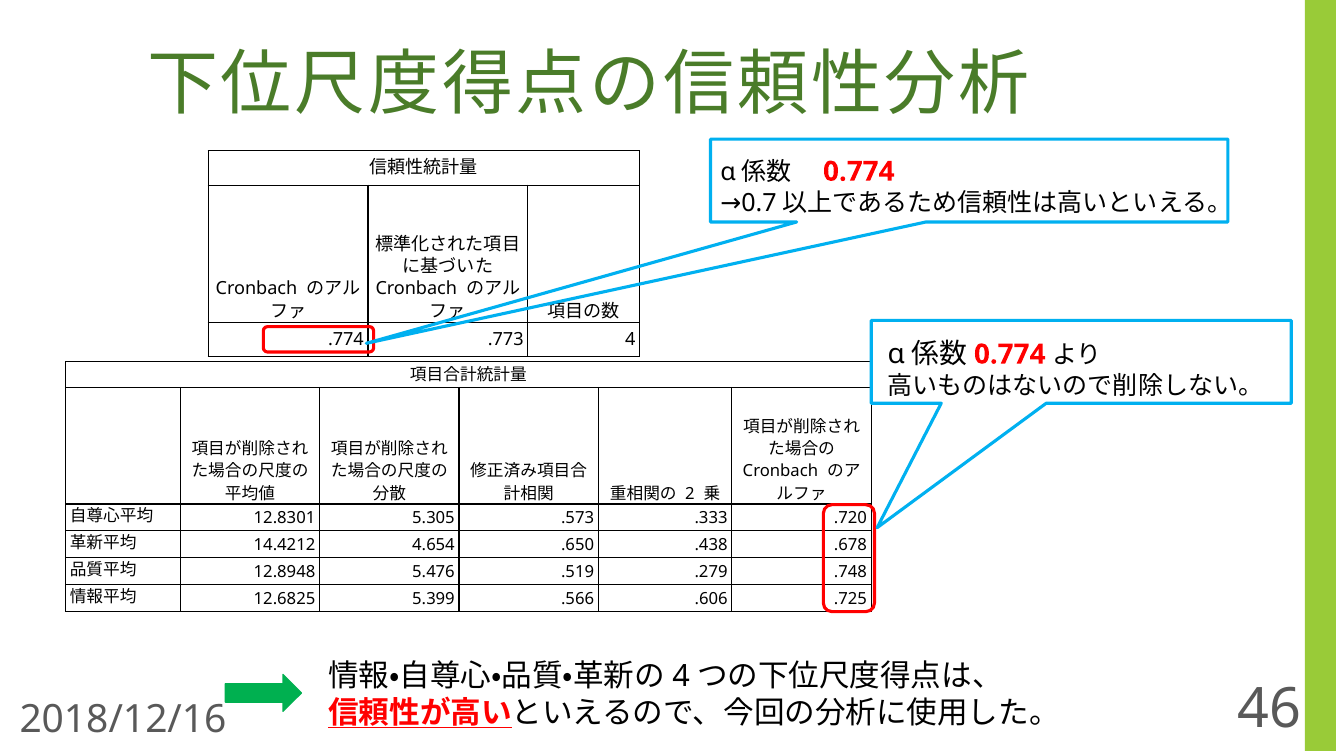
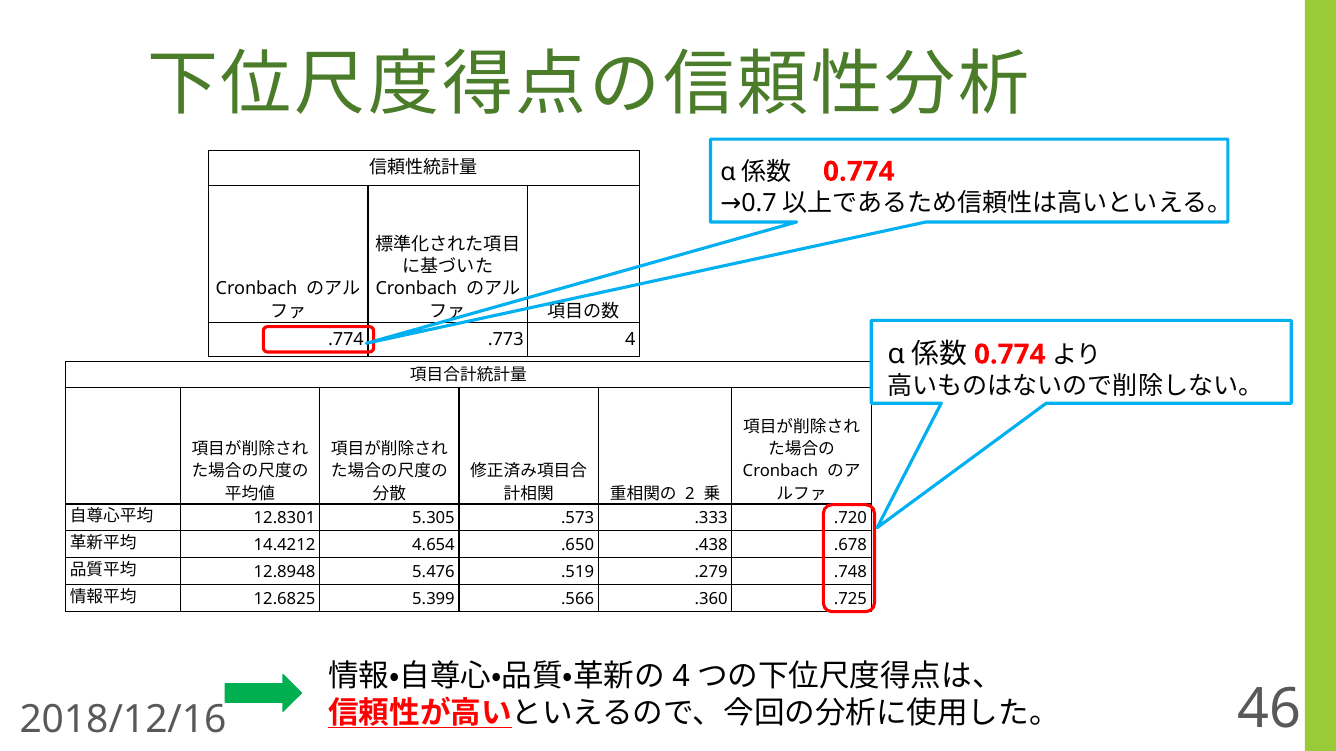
.606: .606 -> .360 (711, 599)
